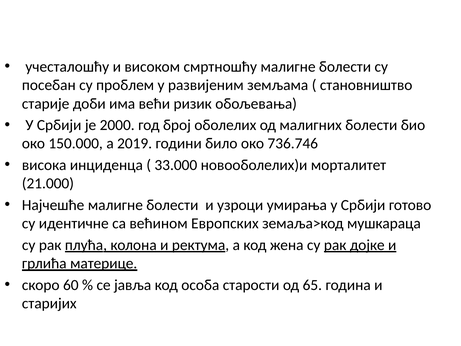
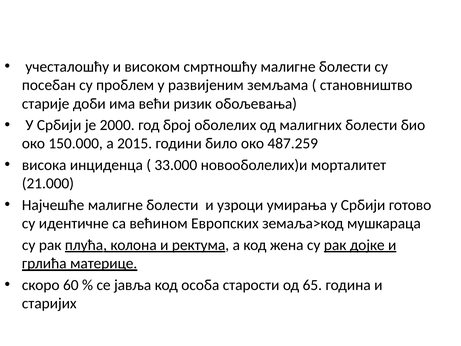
2019: 2019 -> 2015 (135, 143)
736.746: 736.746 -> 487.259 (293, 143)
